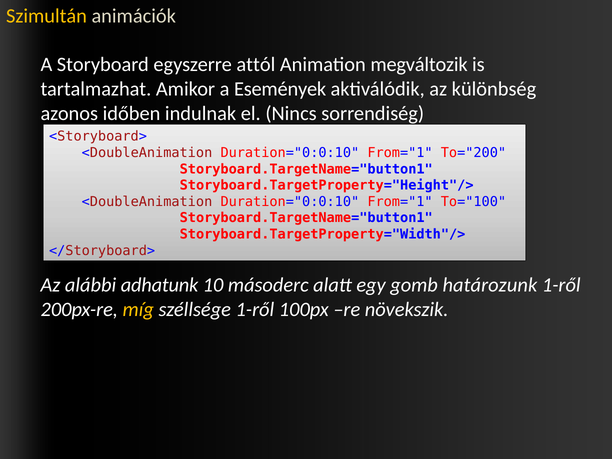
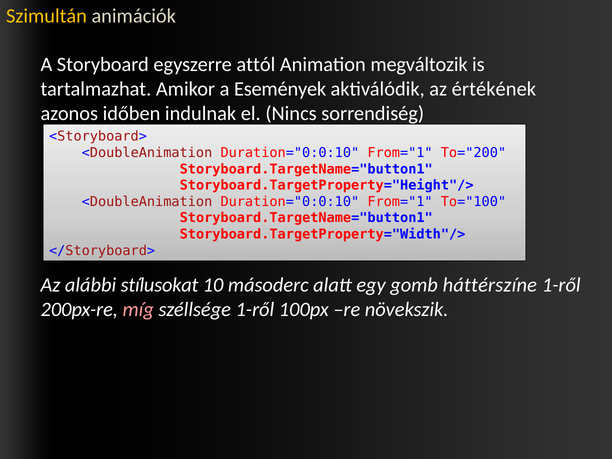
különbség: különbség -> értékének (494, 89)
adhatunk: adhatunk -> stílusokat (160, 285)
határozunk: határozunk -> háttérszíne (490, 285)
míg colour: yellow -> pink (138, 309)
